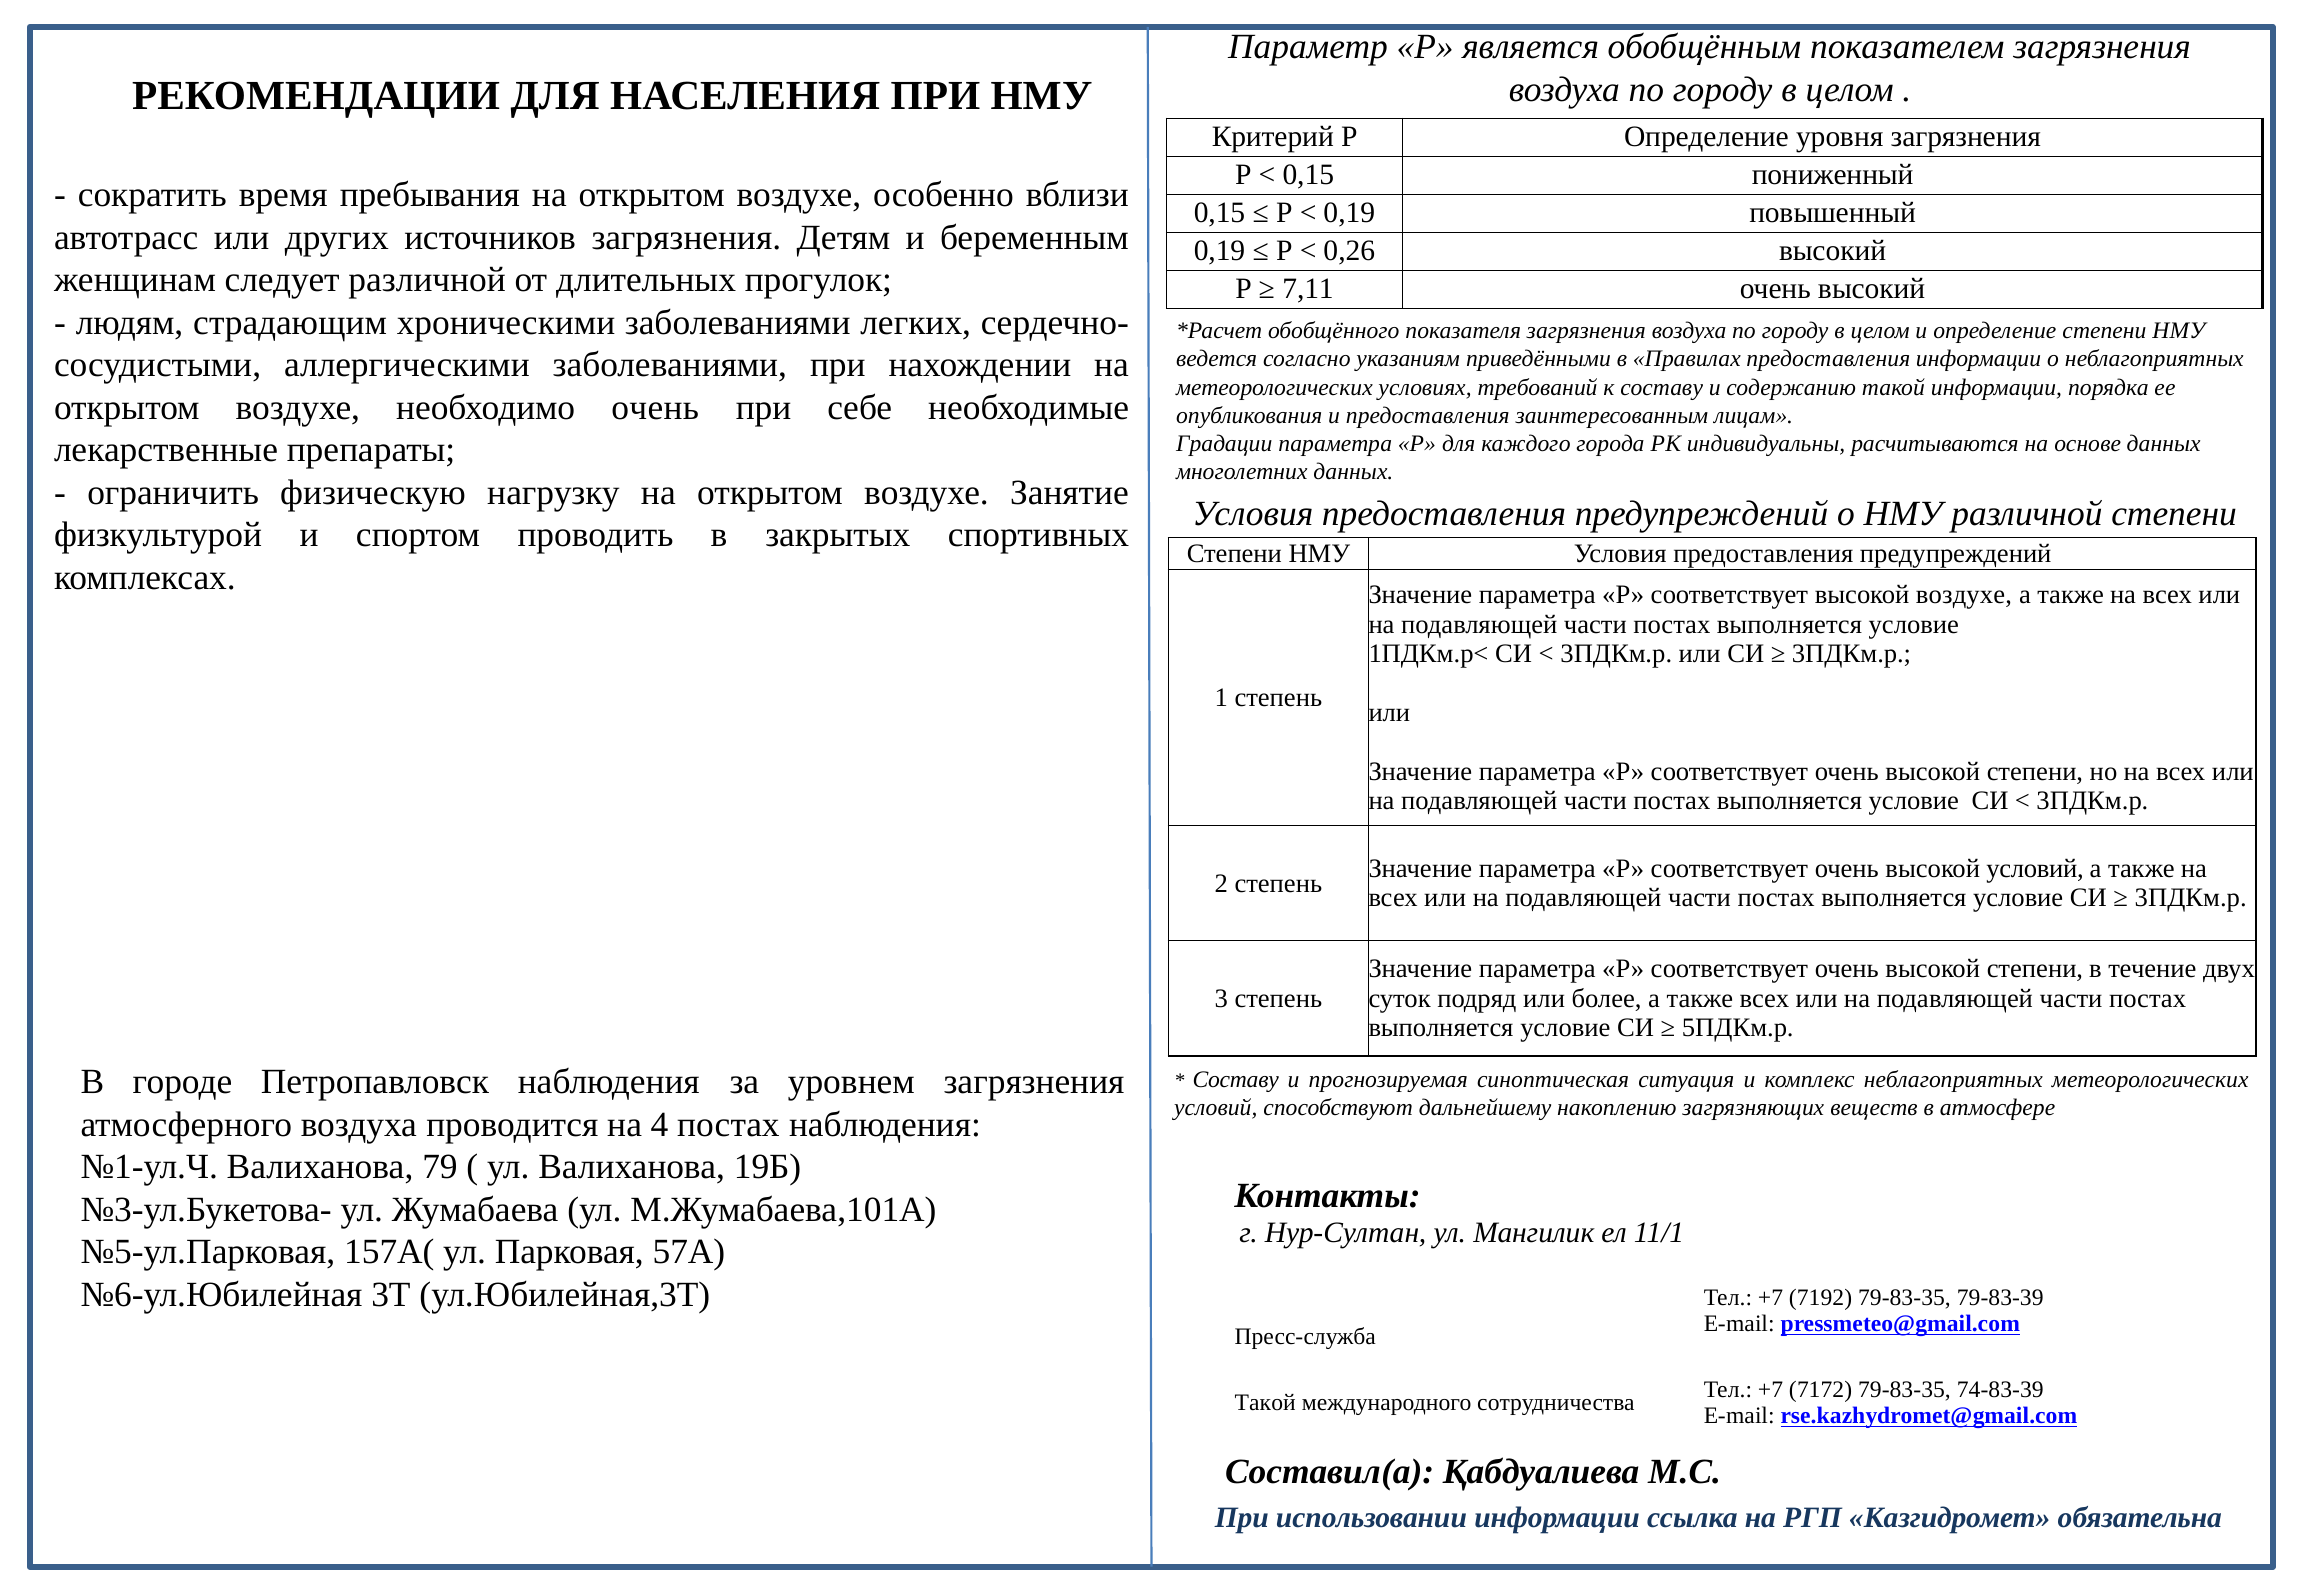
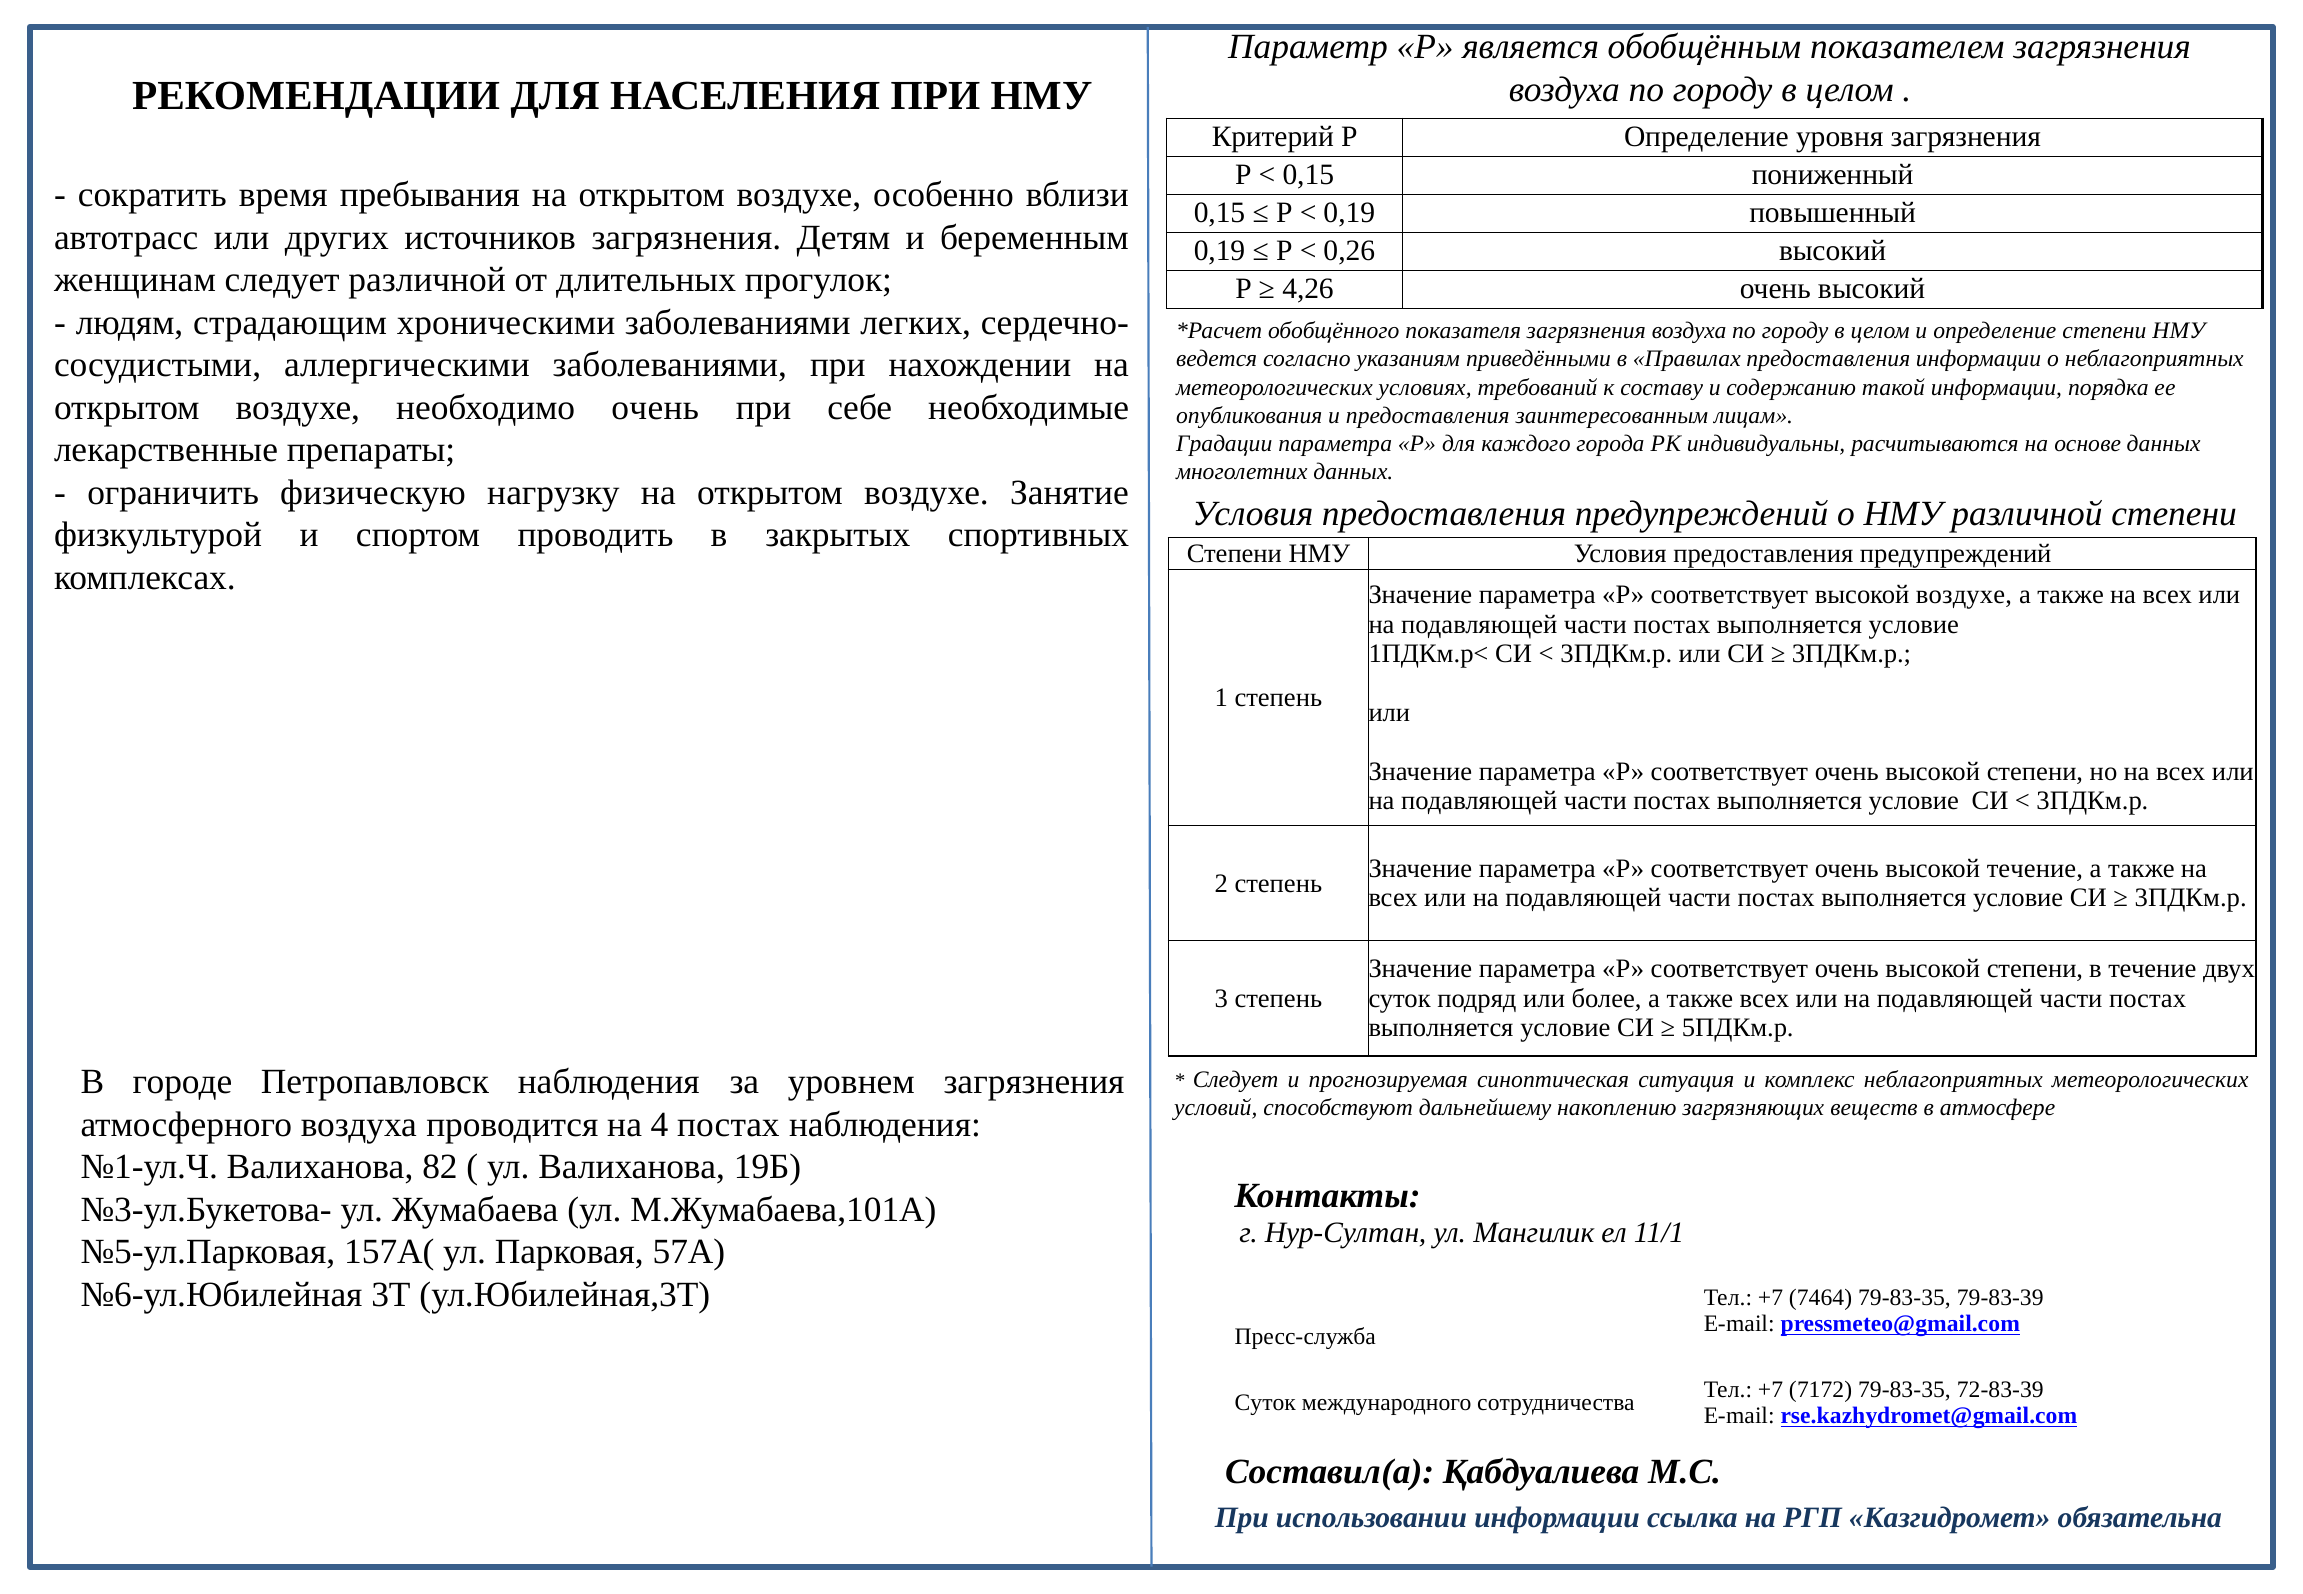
7,11: 7,11 -> 4,26 (1308, 289)
высокой условий: условий -> течение (2035, 869)
Составу: Составу -> Следует (1236, 1080)
79: 79 -> 82 (440, 1167)
7192: 7192 -> 7464 (1821, 1298)
74-83-39: 74-83-39 -> 72-83-39 (2000, 1390)
Такой: Такой -> Суток (1265, 1403)
